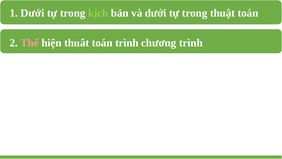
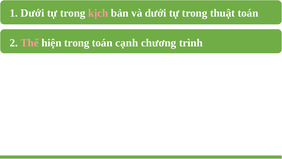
kịch colour: light green -> pink (98, 13)
hiện thuât: thuât -> trong (77, 43)
toán trình: trình -> cạnh (127, 43)
